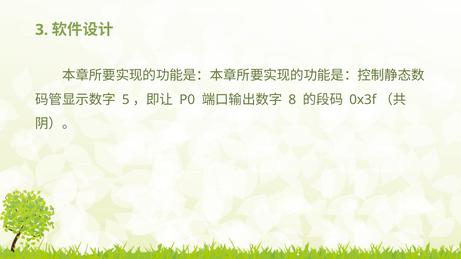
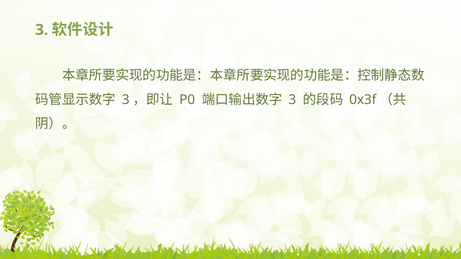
5: 5 -> 3 (126, 100)
8: 8 -> 3 (292, 100)
